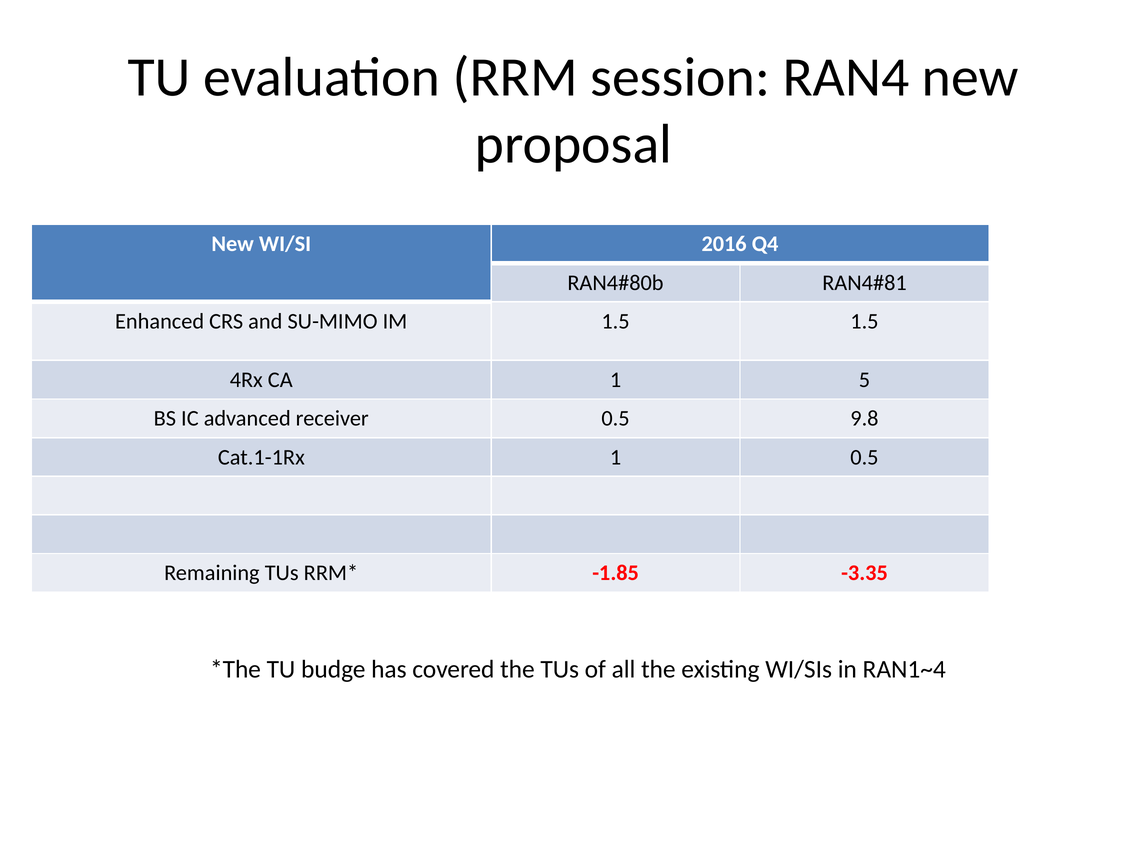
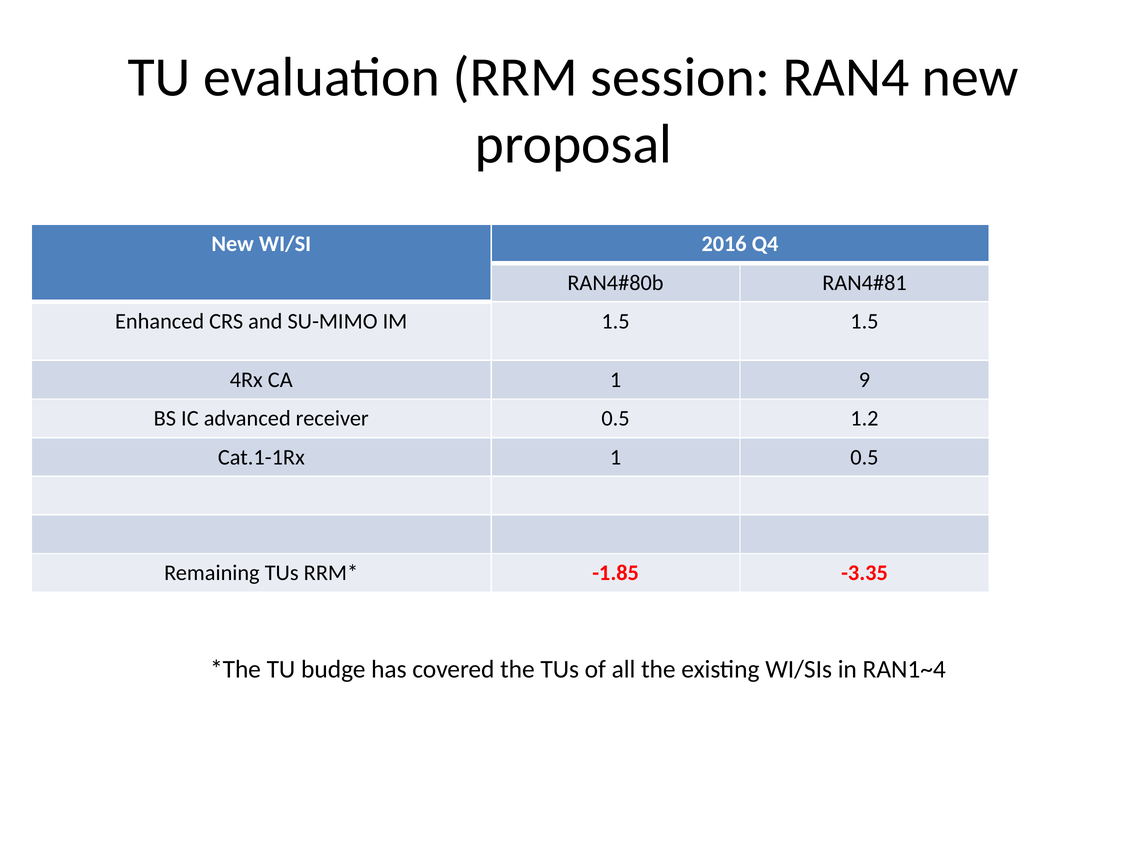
5: 5 -> 9 (864, 380)
9.8: 9.8 -> 1.2 (864, 419)
